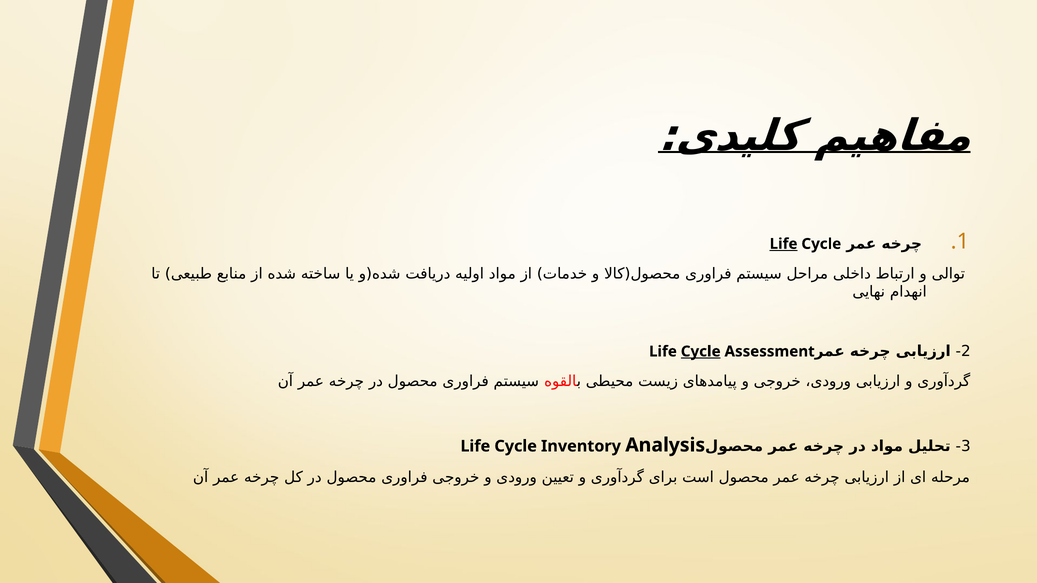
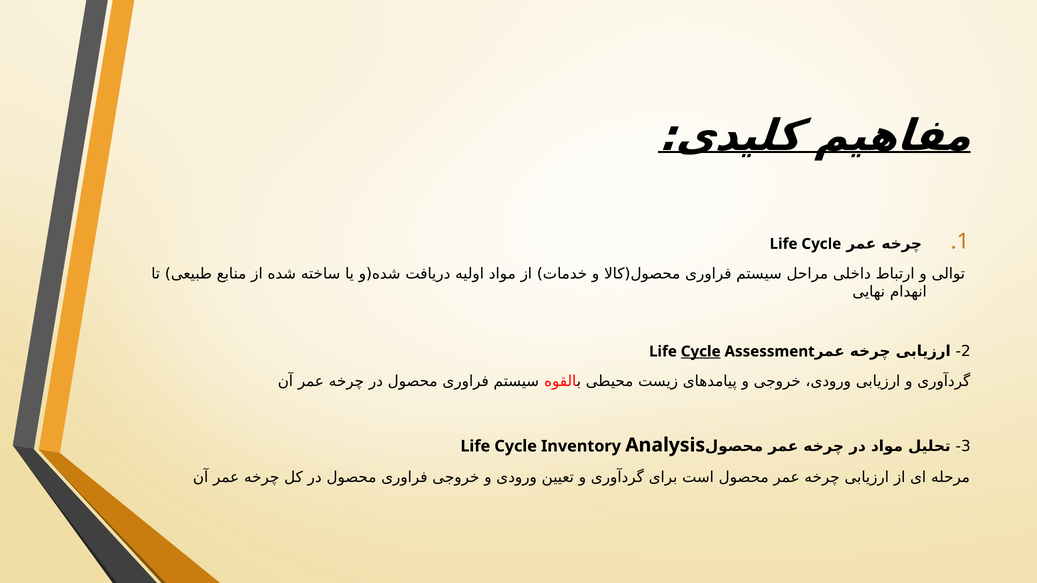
Life underline: present -> none (784, 244)
